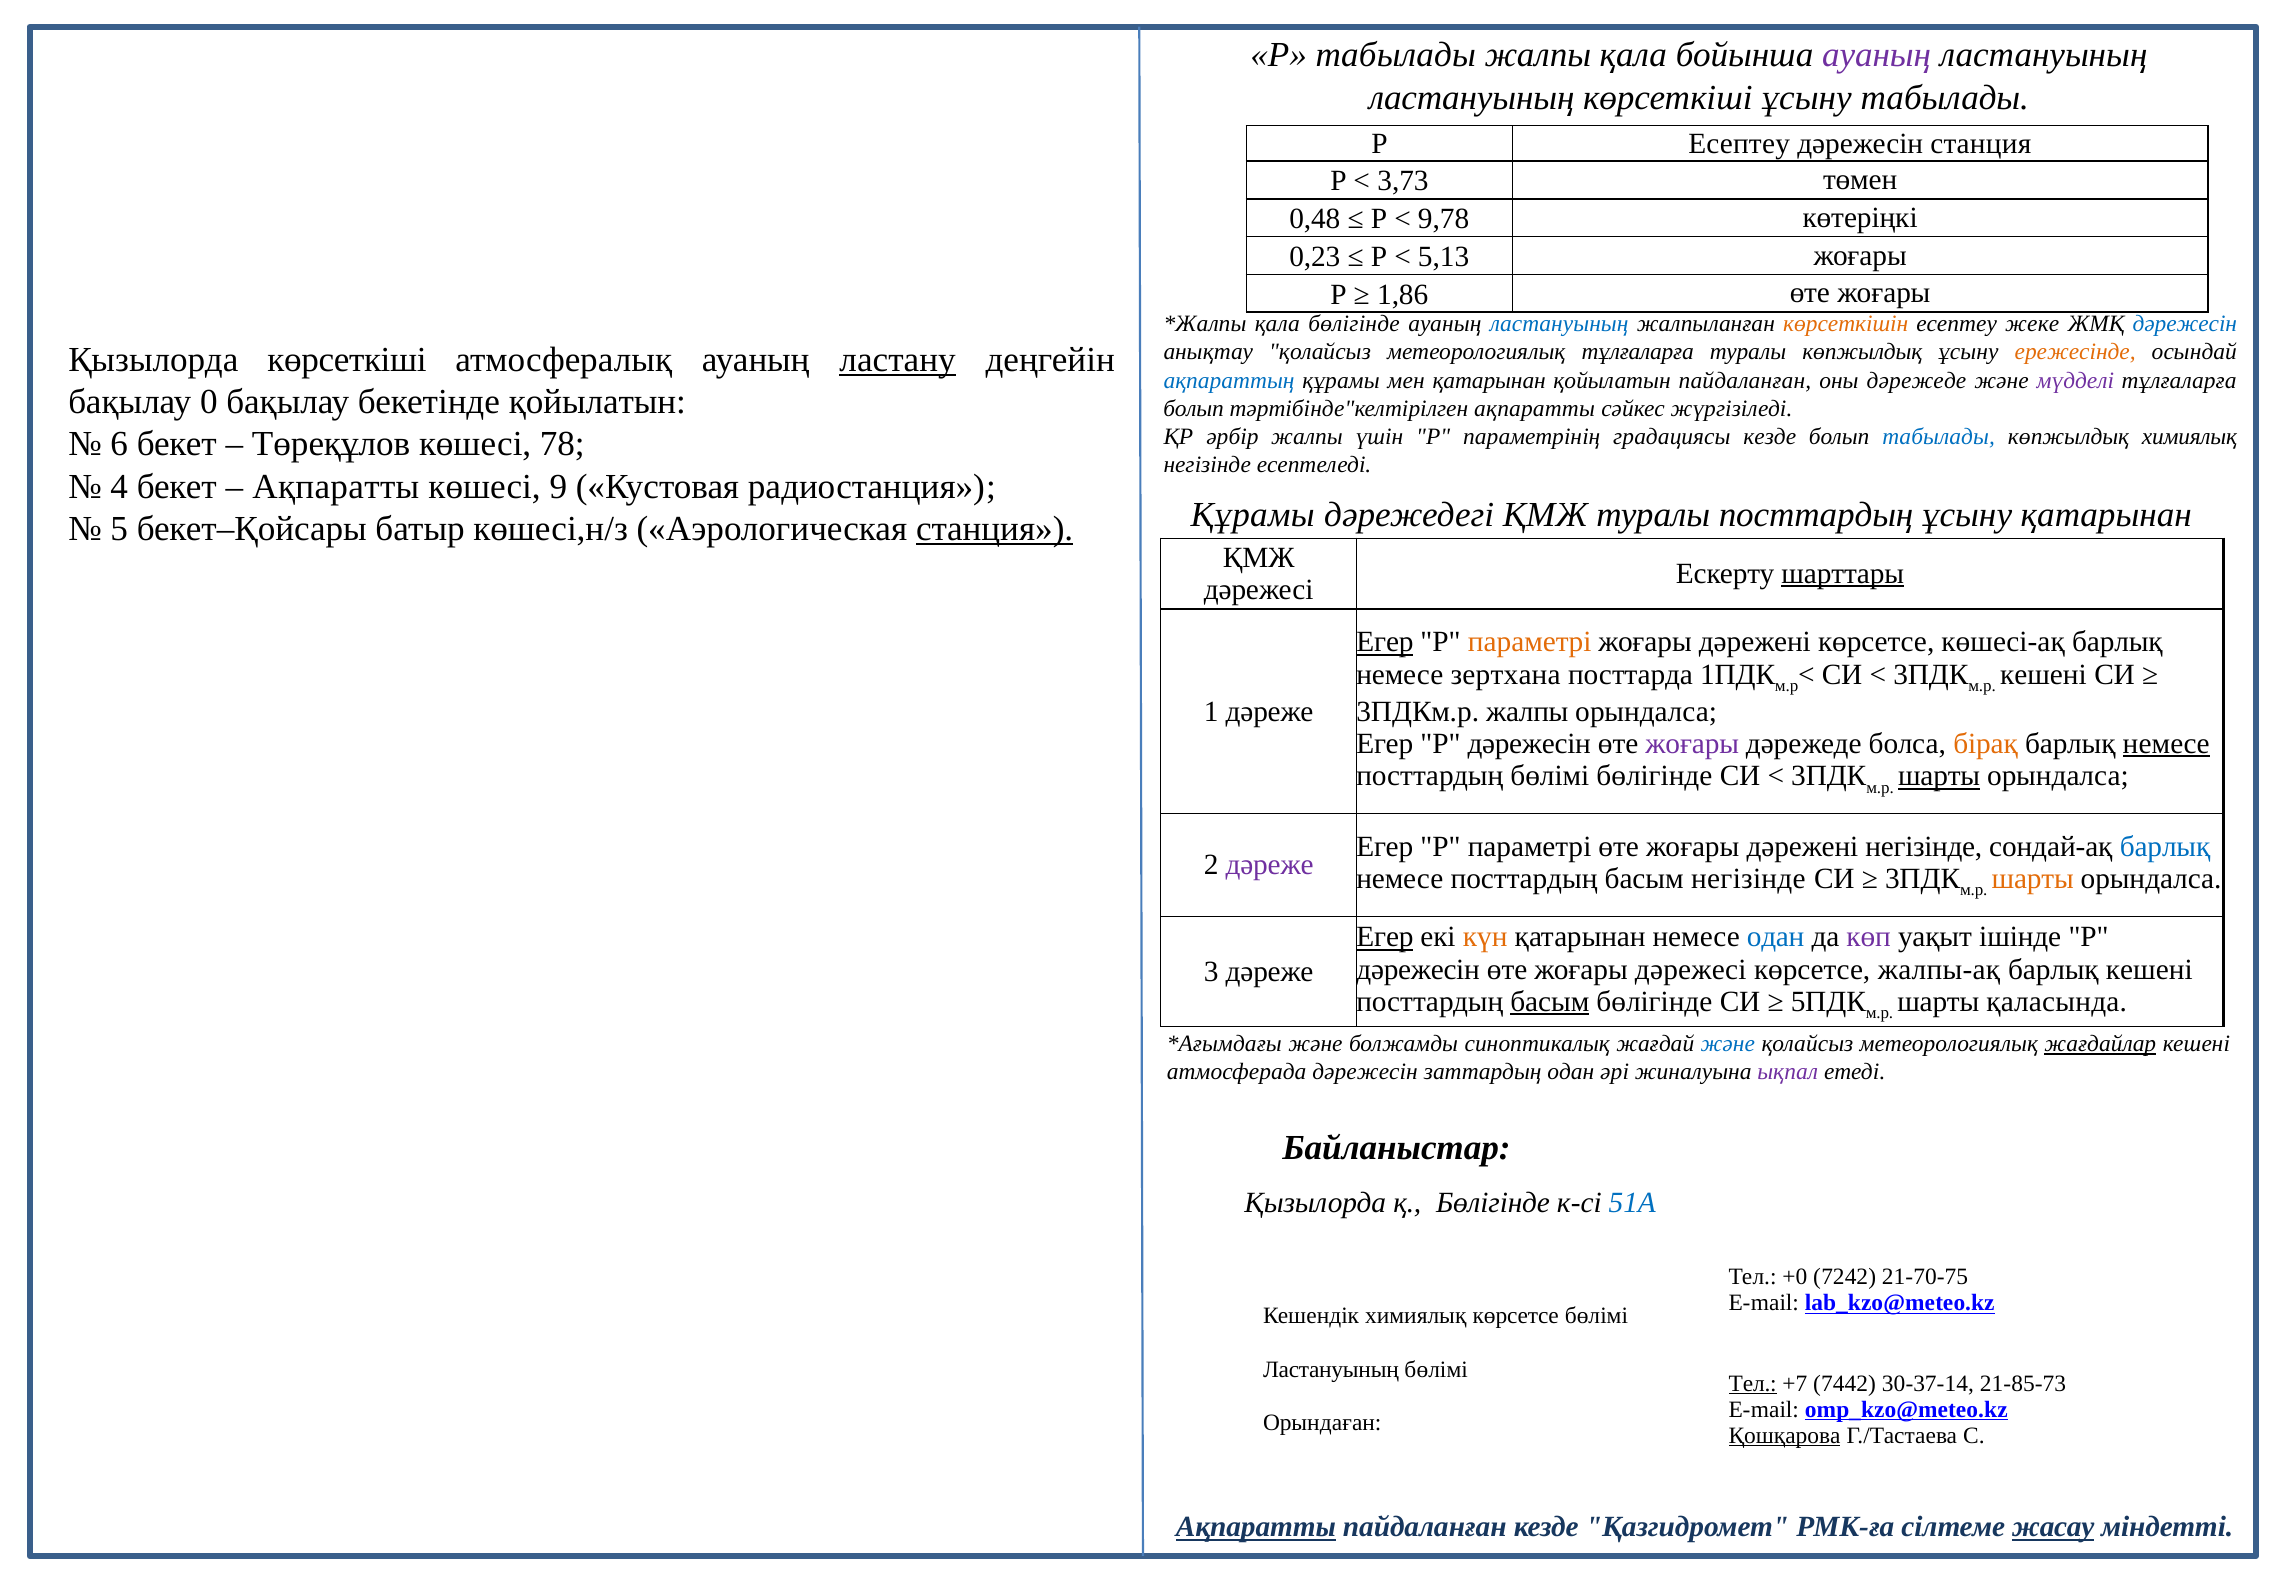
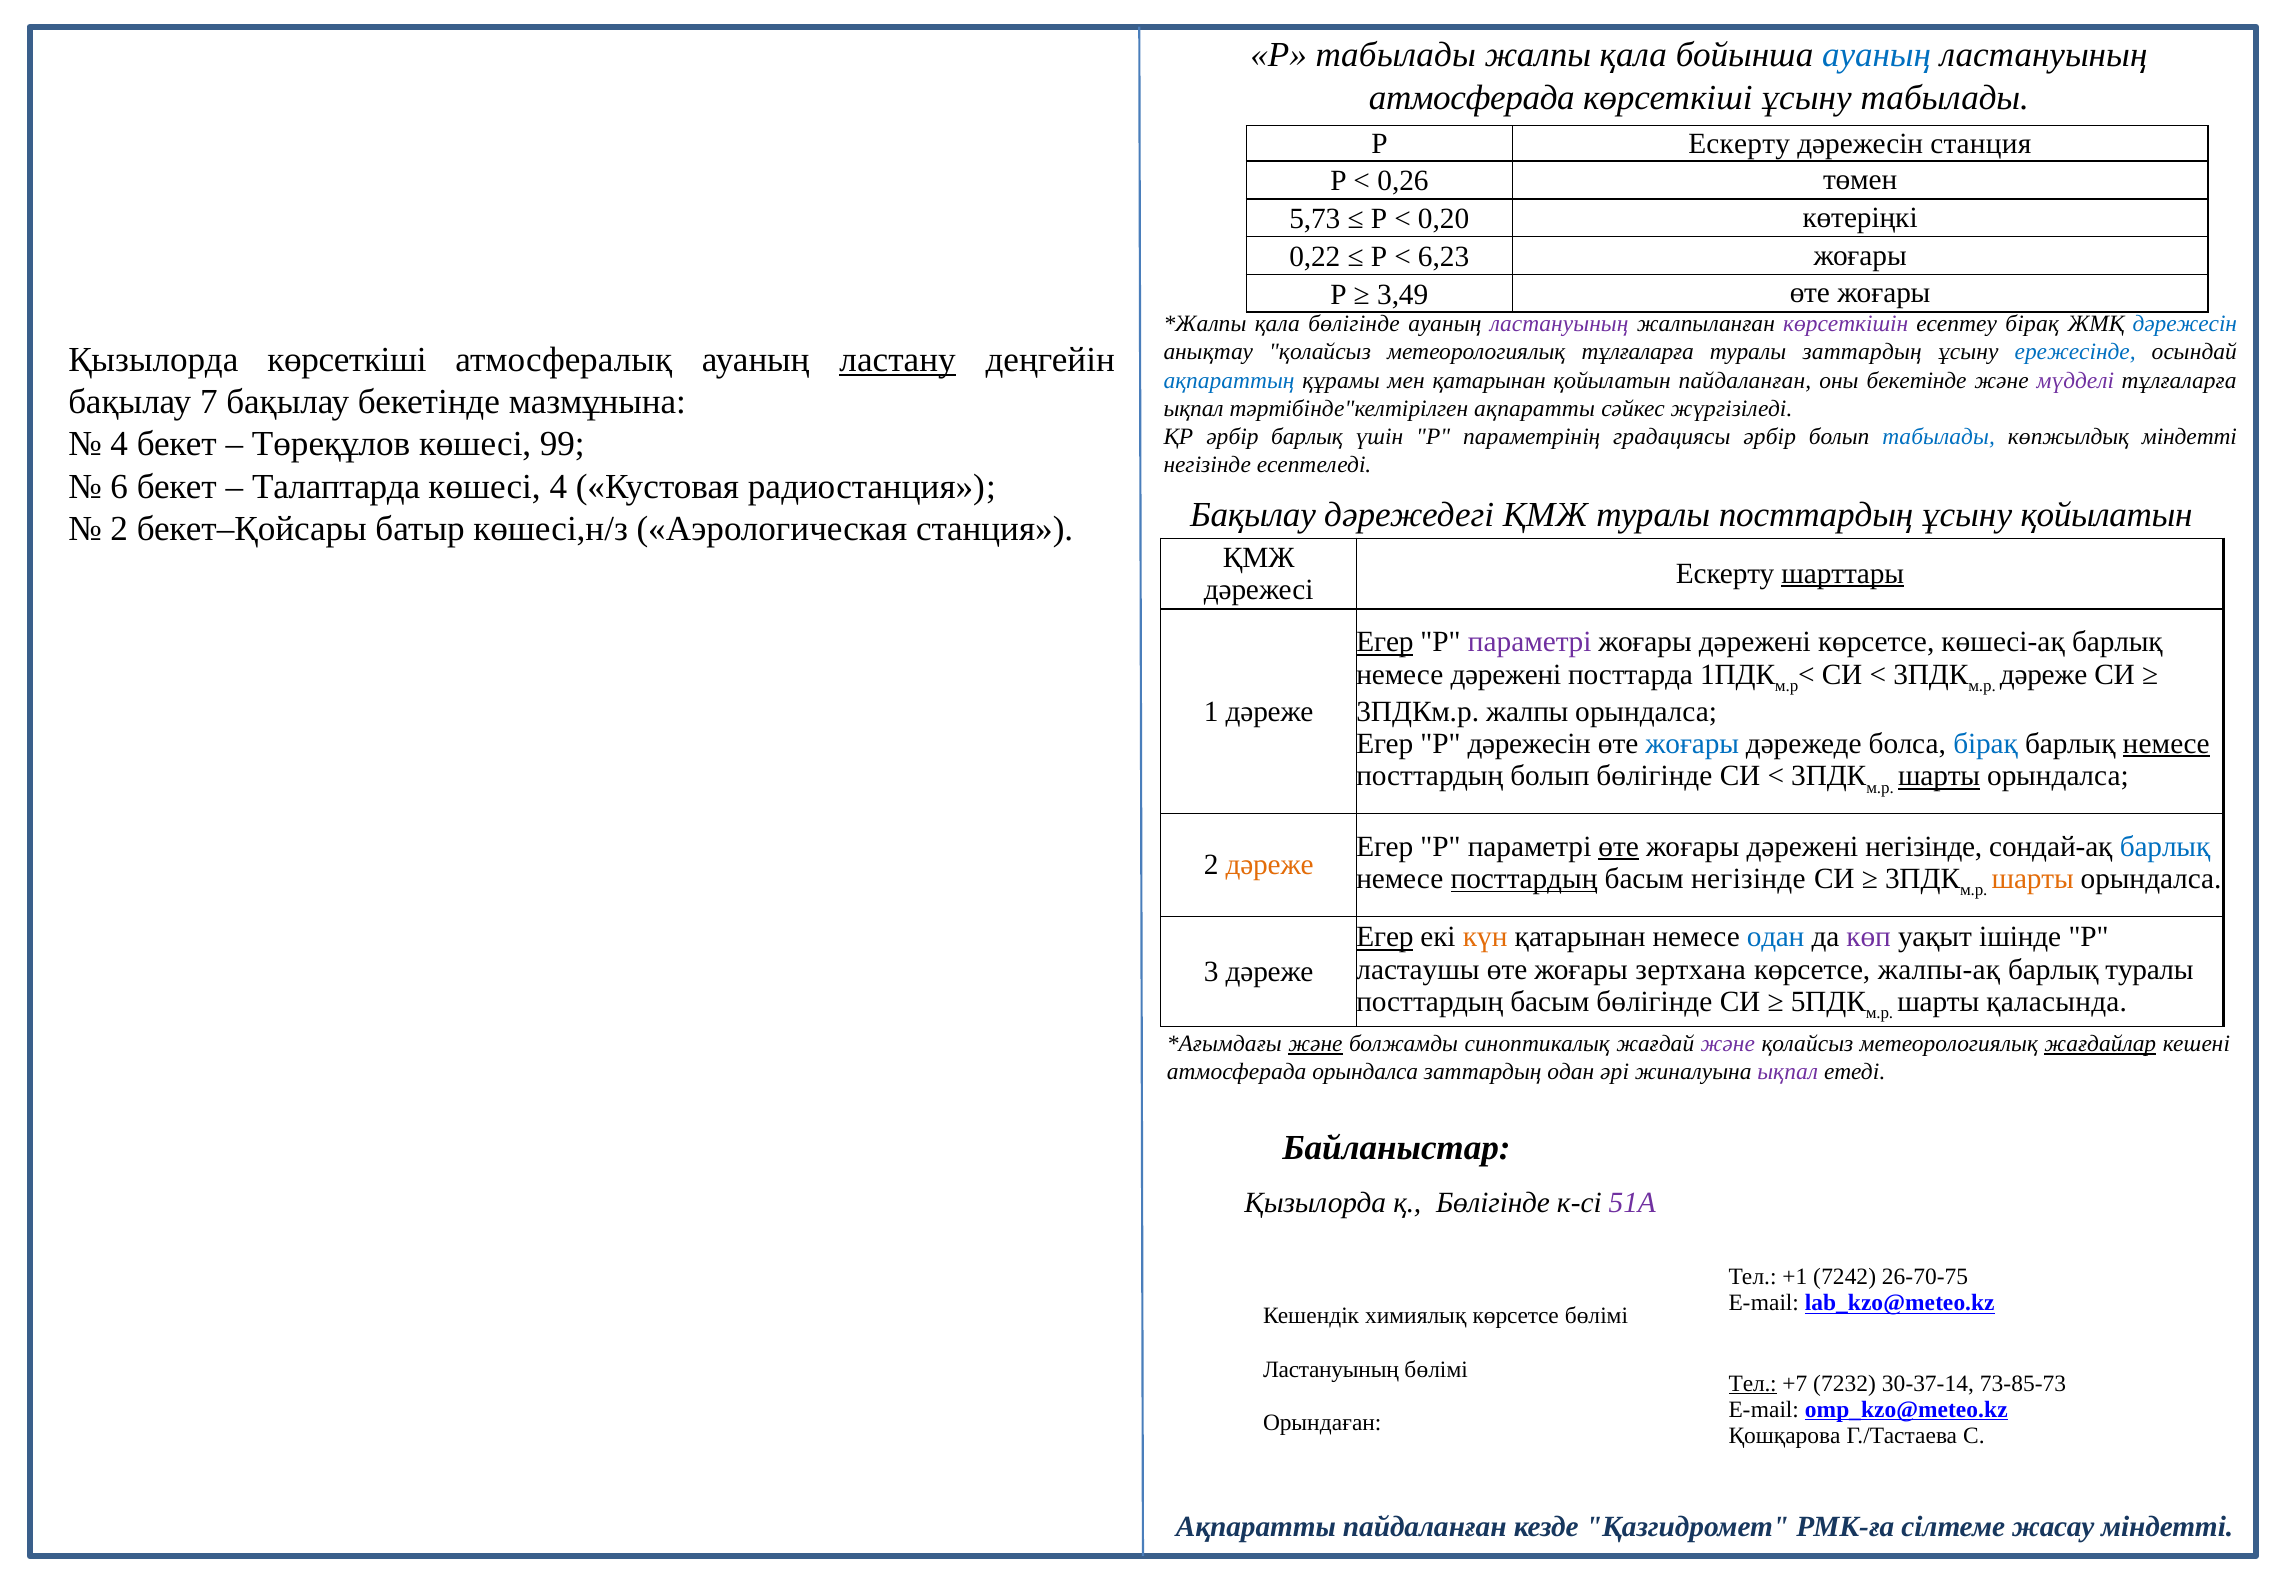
ауаның colour: purple -> blue (1877, 55)
ластануының: ластануының -> атмосферада (1472, 97)
Р Есептеу: Есептеу -> Ескерту (1739, 144)
3,73: 3,73 -> 0,26 (1403, 181)
0,48: 0,48 -> 5,73 (1315, 219)
9,78: 9,78 -> 0,20 (1444, 219)
0,23: 0,23 -> 0,22 (1315, 257)
5,13: 5,13 -> 6,23 (1444, 257)
1,86: 1,86 -> 3,49 (1403, 294)
ластануының colour: blue -> purple (1559, 324)
көрсеткішін colour: orange -> purple (1846, 324)
есептеу жеке: жеке -> бірақ (2032, 324)
туралы көпжылдық: көпжылдық -> заттардың (1862, 352)
ережесінде colour: orange -> blue (2075, 352)
оны дәрежеде: дәрежеде -> бекетінде (1917, 380)
0: 0 -> 7 (209, 402)
бекетінде қойылатын: қойылатын -> мазмұнына (597, 402)
болып: болып -> ықпал (1194, 408)
әрбір жалпы: жалпы -> барлық (1307, 436)
градациясы кезде: кезде -> әрбір (1770, 436)
көпжылдық химиялық: химиялық -> міндетті (2189, 436)
6: 6 -> 4 (119, 444)
78: 78 -> 99 (562, 444)
4: 4 -> 6 (119, 486)
Ақпаратты: Ақпаратты -> Талаптарда (336, 486)
көшесі 9: 9 -> 4 (558, 486)
Құрамы: Құрамы -> Бақылау (1253, 514)
ұсыну қатарынан: қатарынан -> қойылатын (2107, 514)
5: 5 -> 2 (119, 529)
станция underline: present -> none (995, 529)
параметрі colour: orange -> purple (1530, 642)
немесе зертхана: зертхана -> дәрежені (1506, 674)
кешені: кешені -> дәреже (2044, 674)
жоғары colour: purple -> blue (1692, 744)
бірақ colour: orange -> blue (1986, 744)
посттардың бөлімі: бөлімі -> болып (1550, 776)
өте underline: none -> present (1619, 846)
дәреже colour: purple -> orange (1270, 865)
посттардың underline: none -> present (1524, 879)
дәрежесін: дәрежесін -> ластаушы (1418, 969)
жоғары дәрежесі: дәрежесі -> зертхана (1691, 969)
барлық кешені: кешені -> туралы (2149, 969)
басым underline: present -> none (1550, 1001)
және underline: none -> present (1315, 1044)
және colour: blue -> purple (1728, 1044)
атмосферада дәрежесін: дәрежесін -> орындалса (1365, 1072)
51А colour: blue -> purple (1632, 1203)
+0: +0 -> +1 (1795, 1276)
21-70-75: 21-70-75 -> 26-70-75 (1925, 1276)
7442: 7442 -> 7232 (1845, 1383)
21-85-73: 21-85-73 -> 73-85-73 (2023, 1383)
Қошқарова underline: present -> none (1785, 1435)
Ақпаратты underline: present -> none (1256, 1527)
жасау underline: present -> none (2053, 1527)
